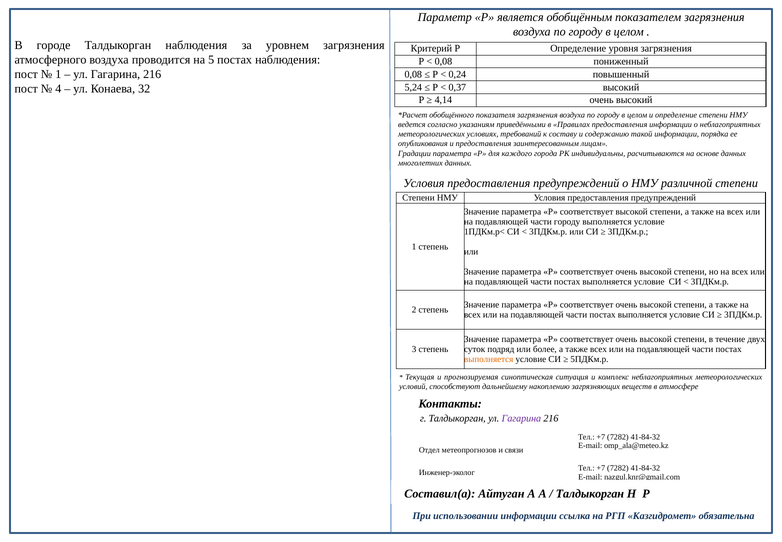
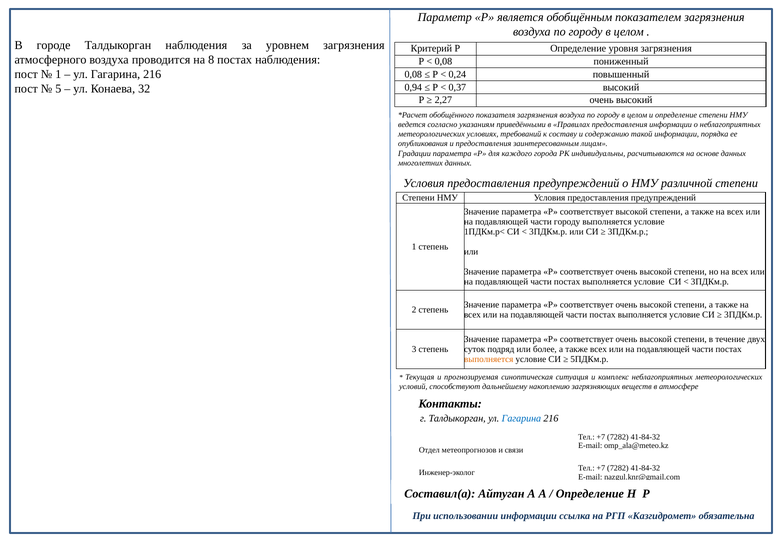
5: 5 -> 8 (211, 60)
5,24: 5,24 -> 0,94 (413, 87)
4: 4 -> 5 (58, 89)
4,14: 4,14 -> 2,27 (443, 100)
Гагарина colour: purple -> blue (521, 418)
Талдыкорган: Талдыкорган -> Определение (590, 493)
